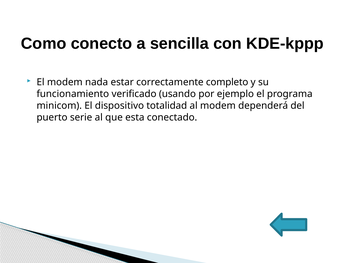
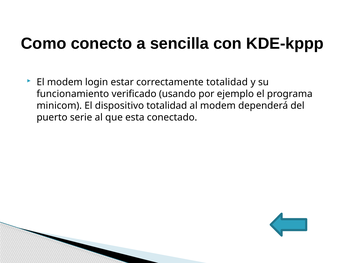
nada: nada -> login (97, 82)
correctamente completo: completo -> totalidad (227, 82)
